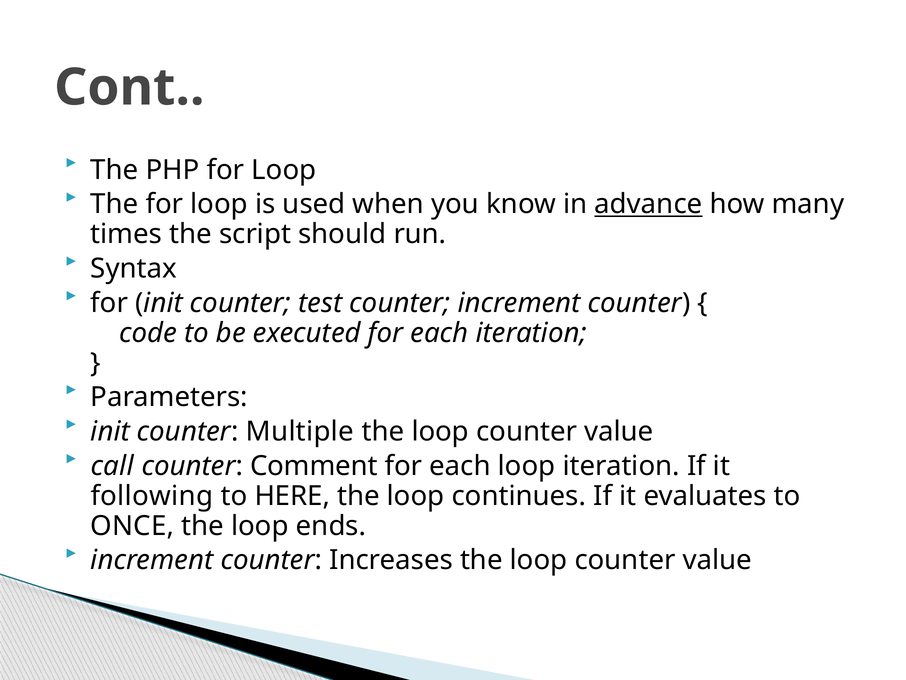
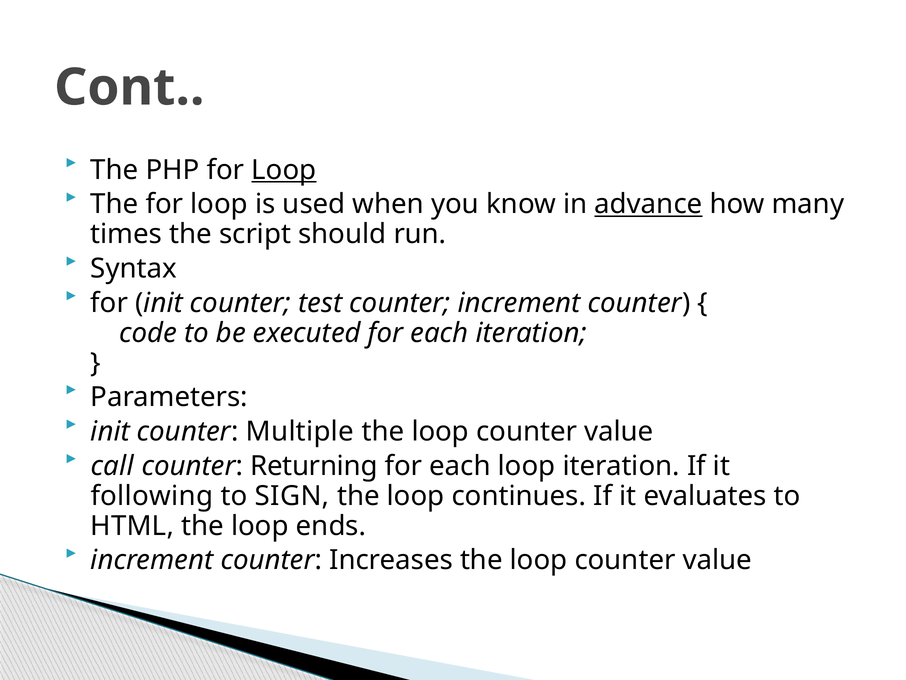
Loop underline: none -> present (284, 170)
Comment: Comment -> Returning (314, 466)
HERE: HERE -> SIGN (292, 496)
ONCE: ONCE -> HTML (132, 526)
